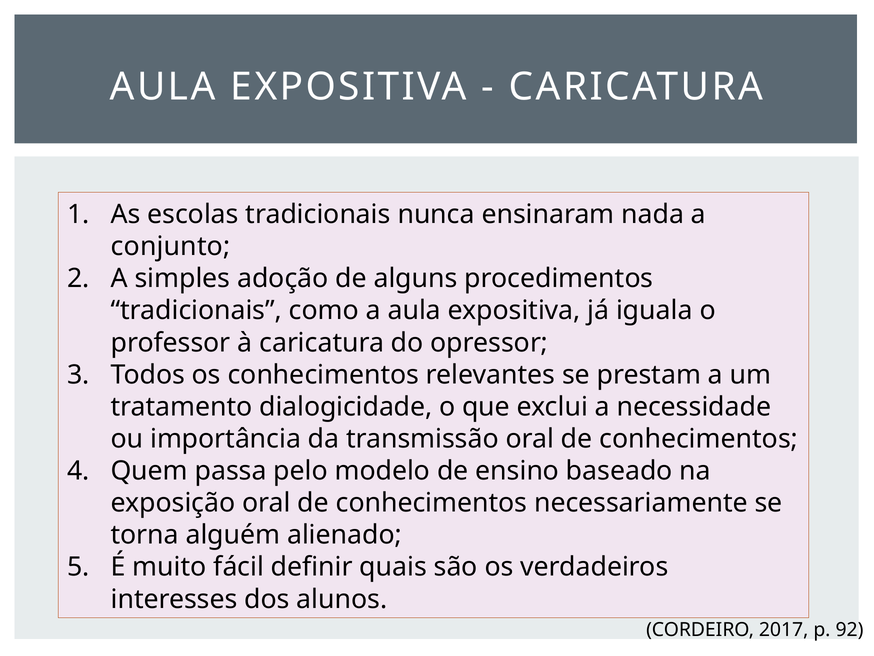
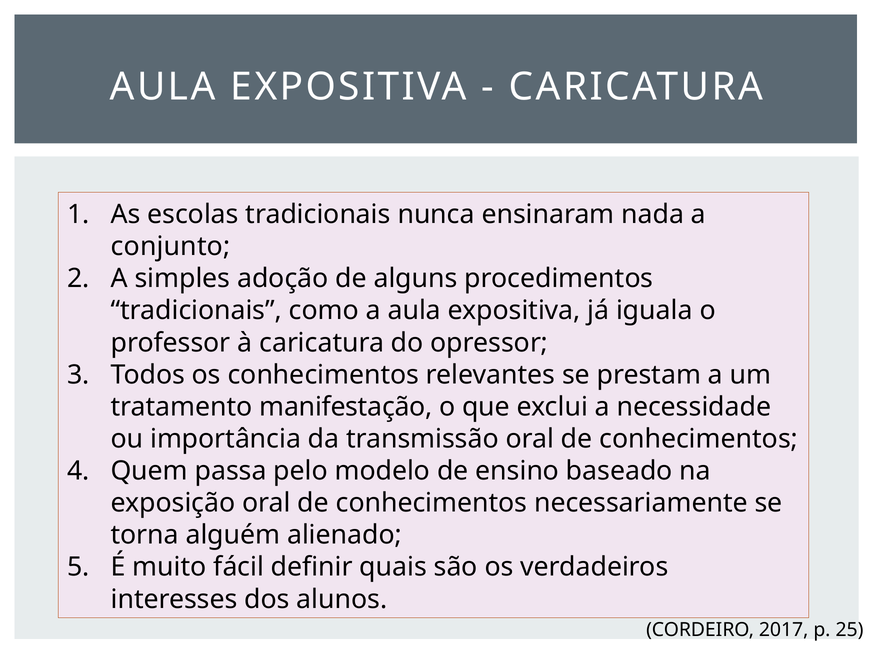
dialogicidade: dialogicidade -> manifestação (346, 407)
92: 92 -> 25 (850, 629)
